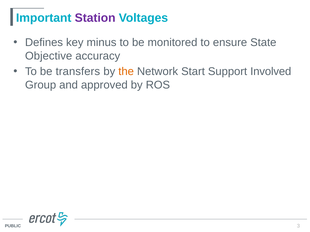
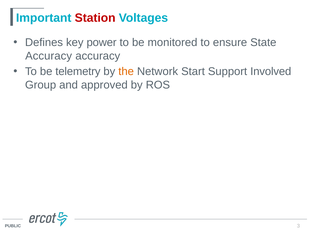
Station colour: purple -> red (95, 18)
minus: minus -> power (102, 43)
Objective: Objective -> Accuracy (49, 56)
transfers: transfers -> telemetry (78, 72)
